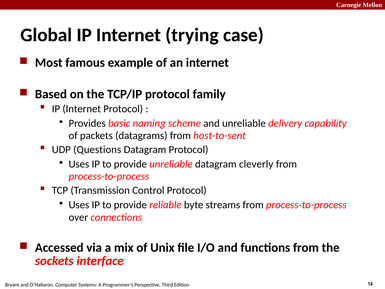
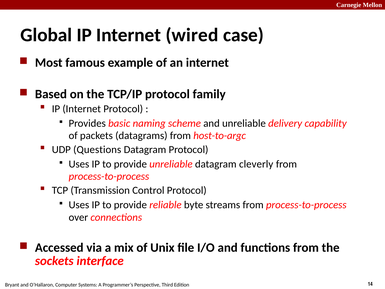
trying: trying -> wired (192, 35)
host-to-sent: host-to-sent -> host-to-argc (220, 136)
